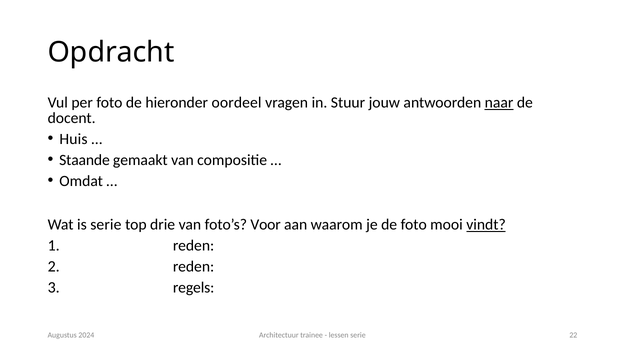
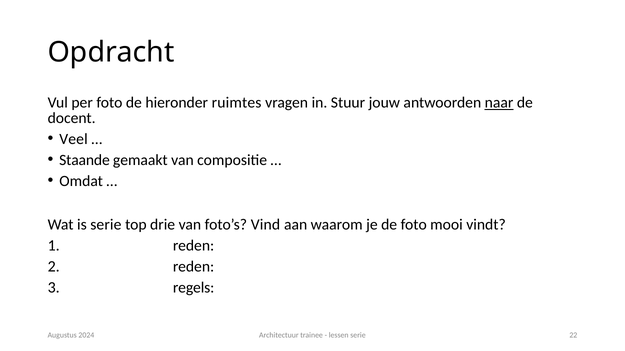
oordeel: oordeel -> ruimtes (237, 103)
Huis: Huis -> Veel (74, 139)
Voor: Voor -> Vind (265, 225)
vindt underline: present -> none (486, 225)
